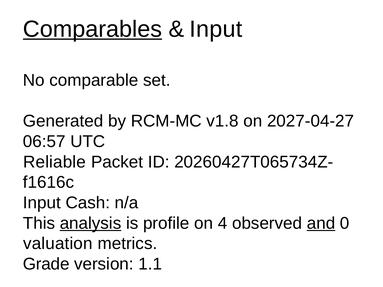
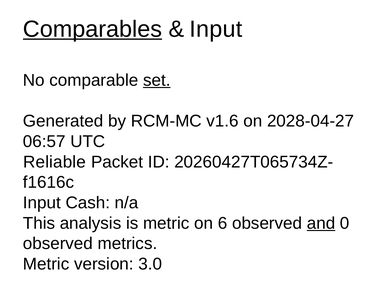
set underline: none -> present (157, 80)
v1.8: v1.8 -> v1.6 (223, 121)
2027-04-27: 2027-04-27 -> 2028-04-27 (311, 121)
analysis underline: present -> none (91, 223)
is profile: profile -> metric (166, 223)
4: 4 -> 6 (223, 223)
valuation: valuation -> observed (58, 244)
Grade: Grade -> Metric (46, 264)
1.1: 1.1 -> 3.0 (150, 264)
